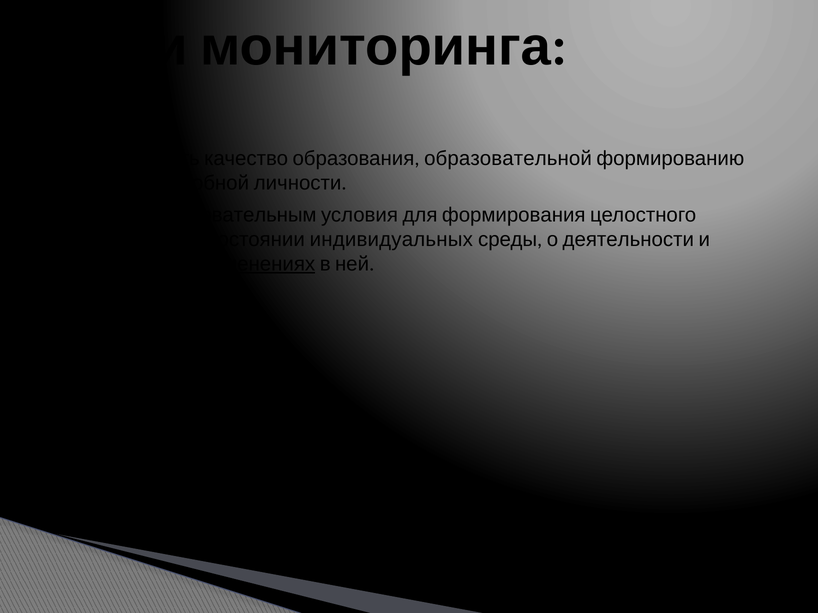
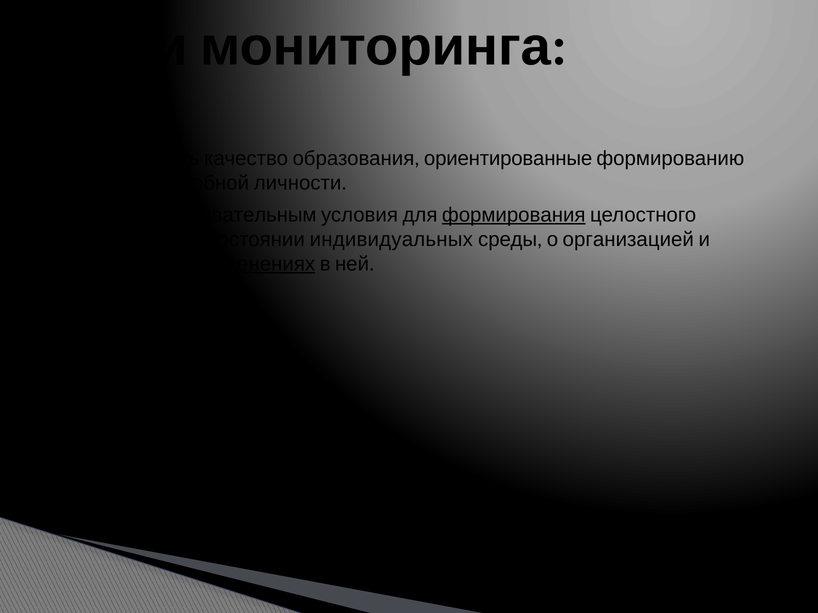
образовательной: образовательной -> ориентированные (508, 159)
формирования underline: none -> present (514, 215)
деятельности: деятельности -> организацией (628, 240)
